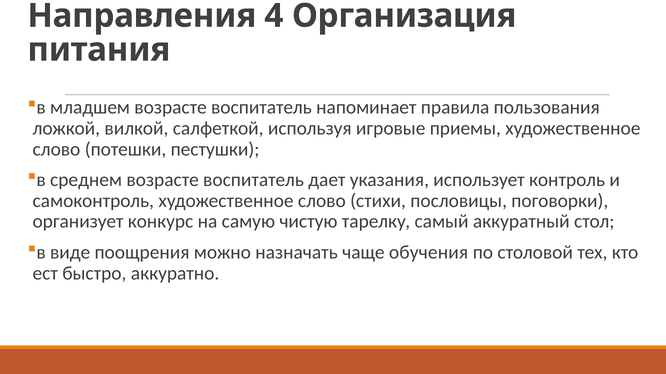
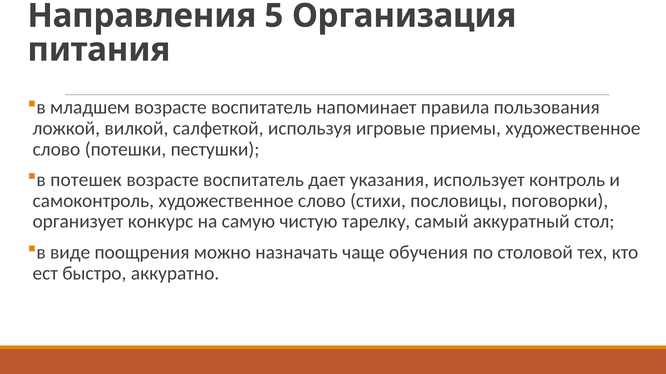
4: 4 -> 5 (274, 16)
среднем: среднем -> потешек (86, 180)
